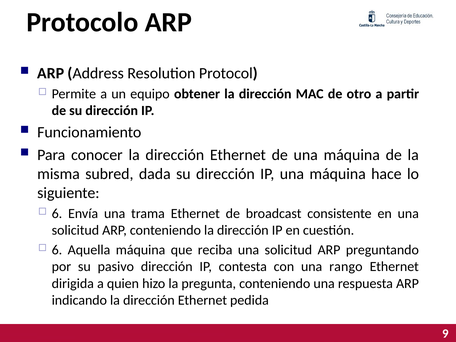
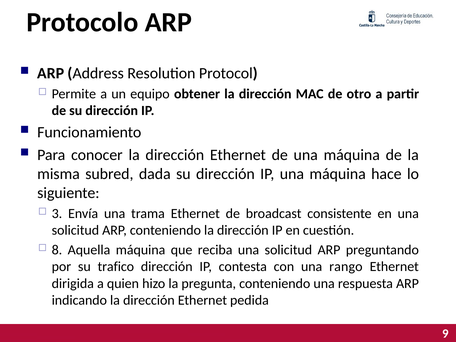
6: 6 -> 3 (57, 214)
6: 6 -> 8 (57, 250)
pasivo: pasivo -> trafico (116, 267)
